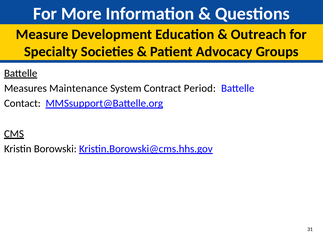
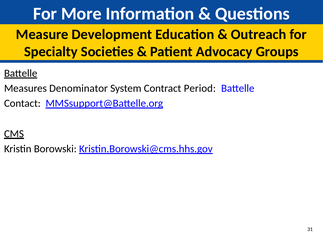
Maintenance: Maintenance -> Denominator (79, 88)
